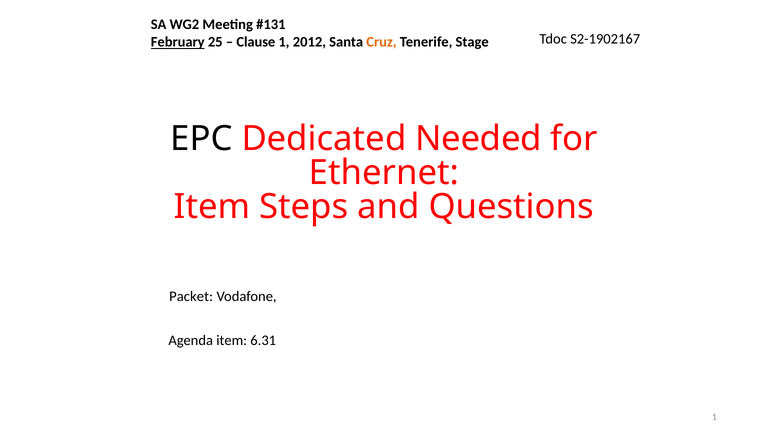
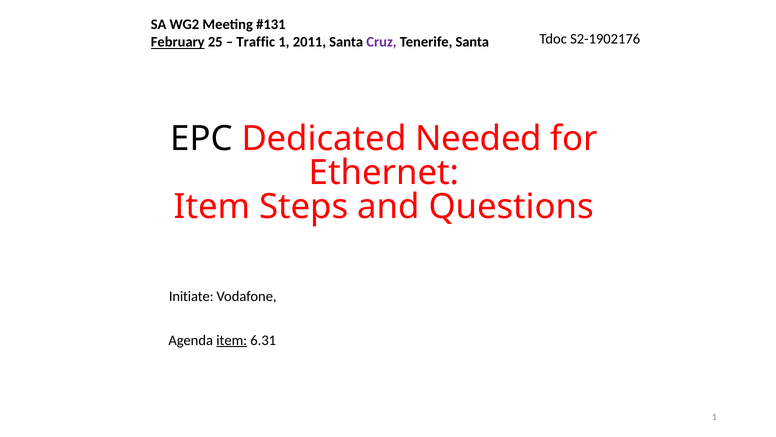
S2-1902167: S2-1902167 -> S2-1902176 (605, 39)
Clause: Clause -> Traffic (256, 42)
2012: 2012 -> 2011 (309, 42)
Cruz colour: orange -> purple (381, 42)
Tenerife Stage: Stage -> Santa (472, 42)
Packet: Packet -> Initiate (191, 296)
item underline: none -> present (232, 340)
